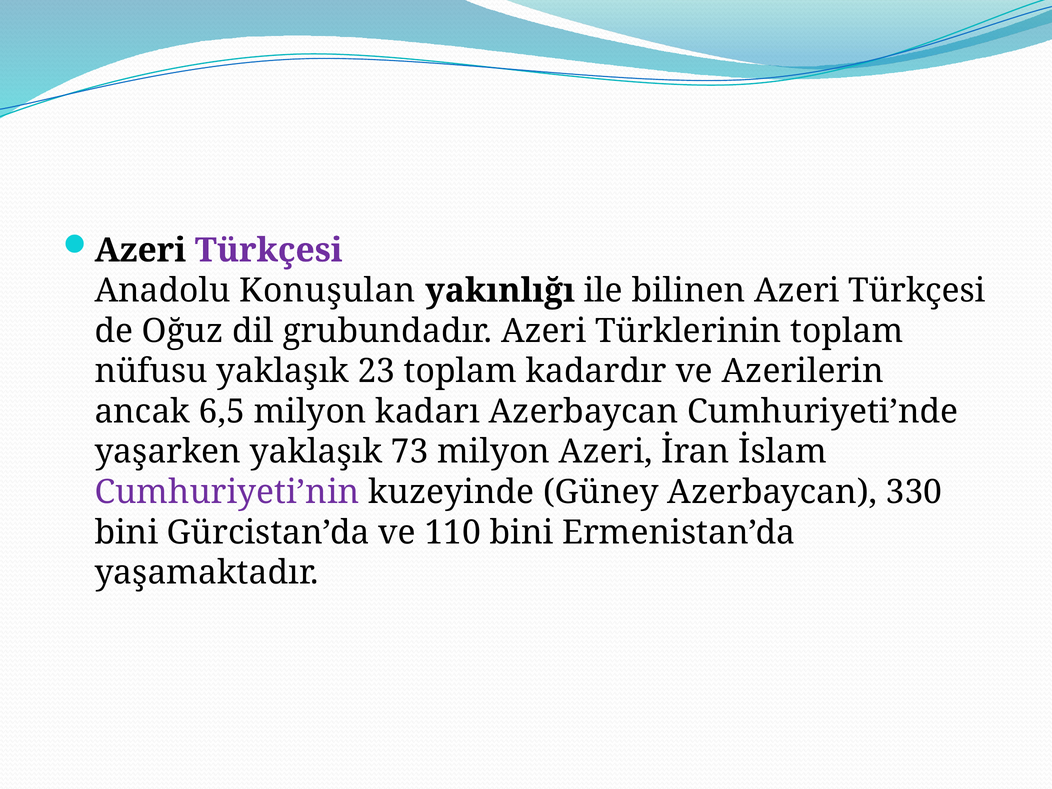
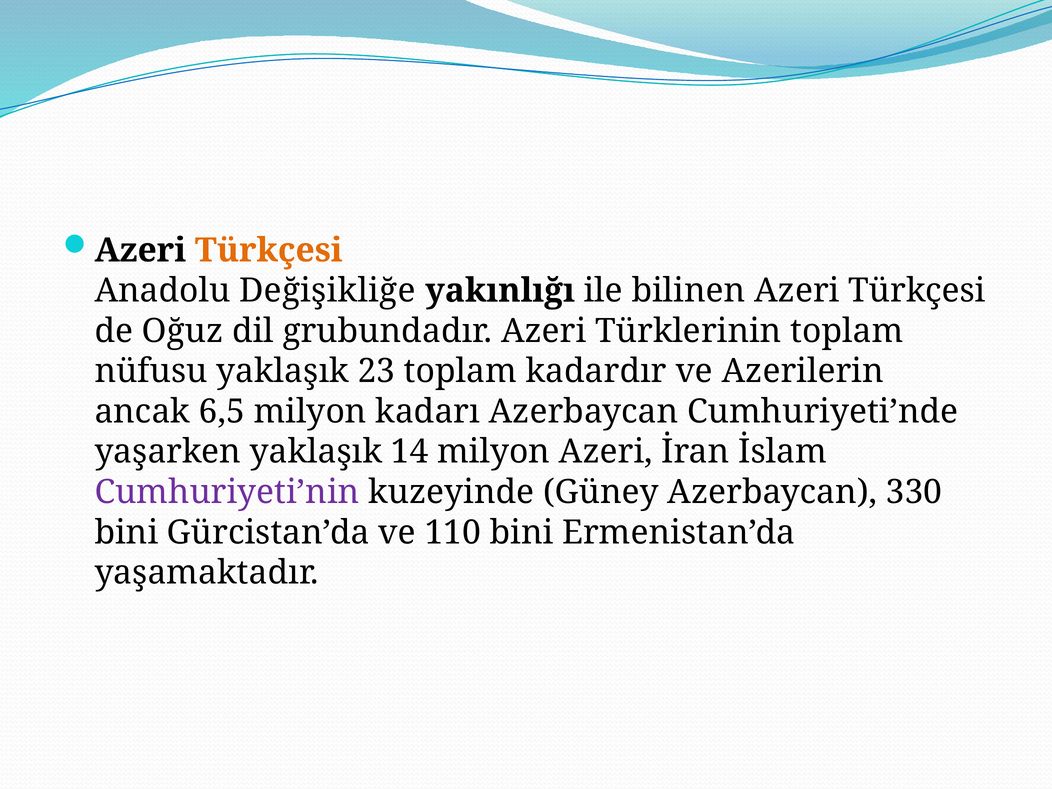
Türkçesi colour: purple -> orange (269, 250)
Konuşulan: Konuşulan -> Değişikliğe (327, 291)
73: 73 -> 14 (410, 452)
